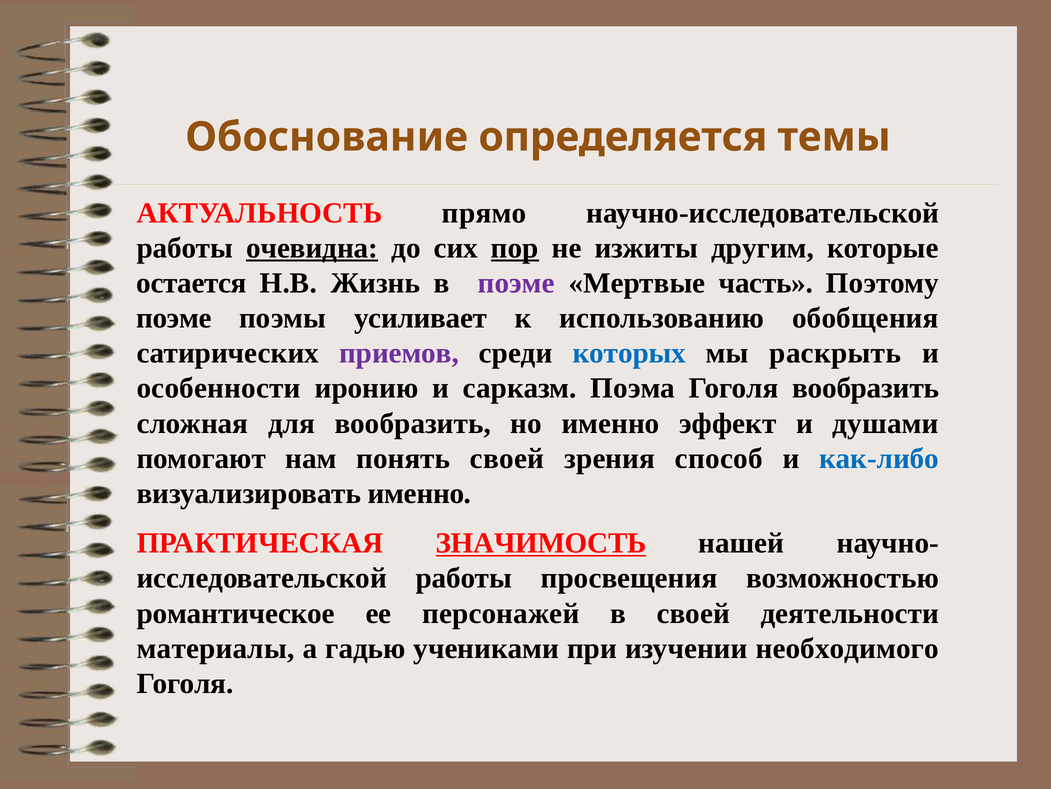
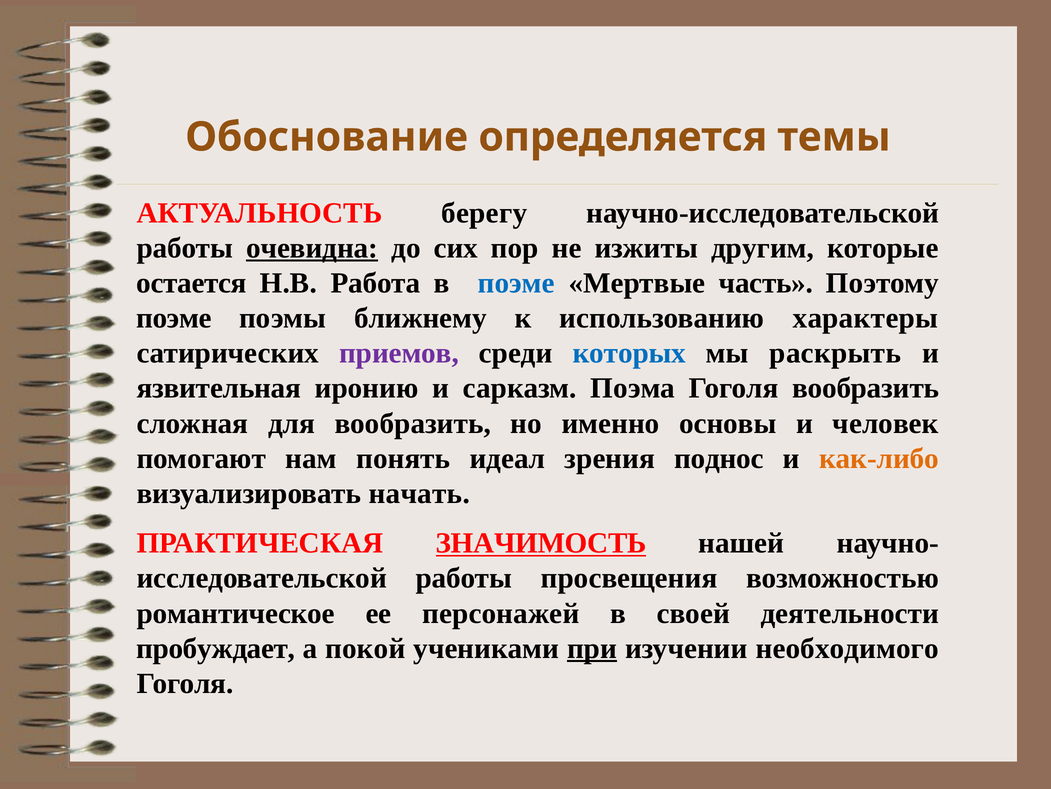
прямо: прямо -> берегу (484, 213)
пор underline: present -> none (515, 248)
Жизнь: Жизнь -> Работа (375, 283)
поэме colour: purple -> blue (516, 283)
усиливает: усиливает -> ближнему (420, 318)
обобщения: обобщения -> характеры (865, 318)
особенности: особенности -> язвительная (219, 388)
эффект: эффект -> основы (728, 423)
душами: душами -> человек (886, 423)
понять своей: своей -> идеал (507, 458)
способ: способ -> поднос (719, 458)
как-либо colour: blue -> orange (879, 458)
визуализировать именно: именно -> начать (419, 493)
материалы: материалы -> пробуждает (216, 648)
гадью: гадью -> покой (365, 648)
при underline: none -> present (592, 648)
